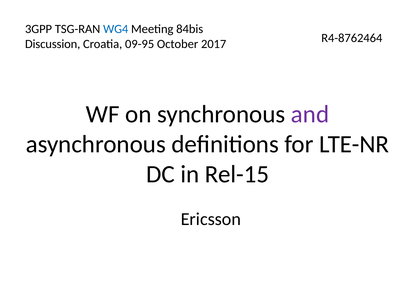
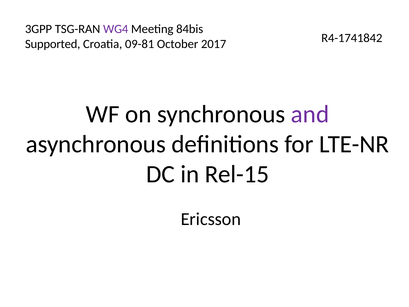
WG4 colour: blue -> purple (116, 29)
R4-8762464: R4-8762464 -> R4-1741842 (352, 38)
Discussion: Discussion -> Supported (53, 44)
09-95: 09-95 -> 09-81 (140, 44)
